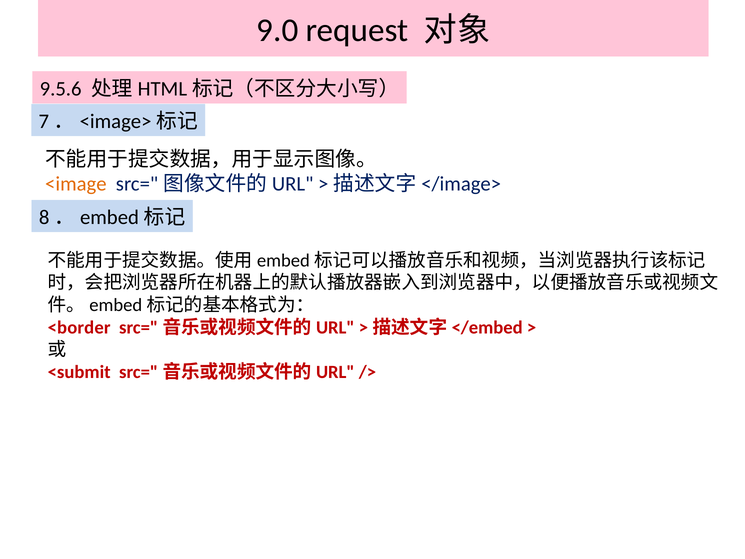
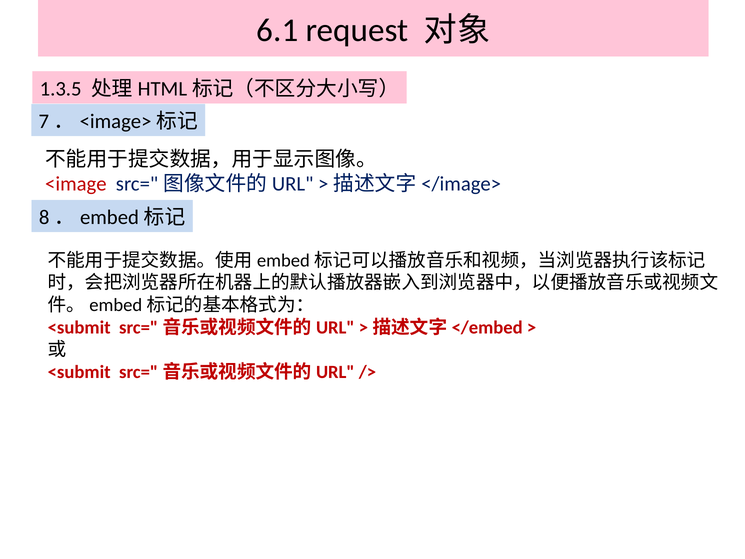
9.0: 9.0 -> 6.1 (277, 31)
9.5.6: 9.5.6 -> 1.3.5 (61, 89)
<image colour: orange -> red (76, 184)
<border: <border -> <submit (79, 327)
